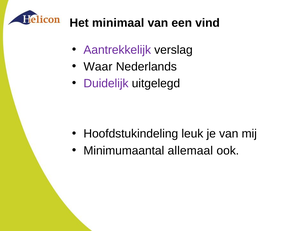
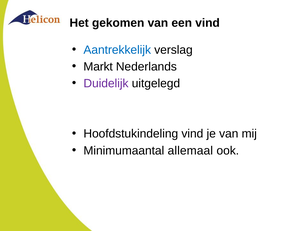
minimaal: minimaal -> gekomen (118, 23)
Aantrekkelijk colour: purple -> blue (117, 50)
Waar: Waar -> Markt (98, 66)
Hoofdstukindeling leuk: leuk -> vind (192, 133)
